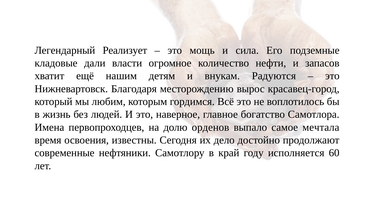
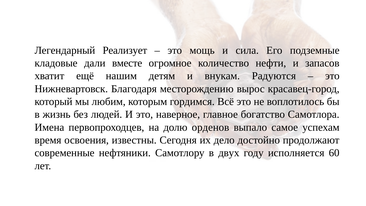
власти: власти -> вместе (127, 63)
мечтала: мечтала -> успехам (321, 127)
край: край -> двух (229, 153)
